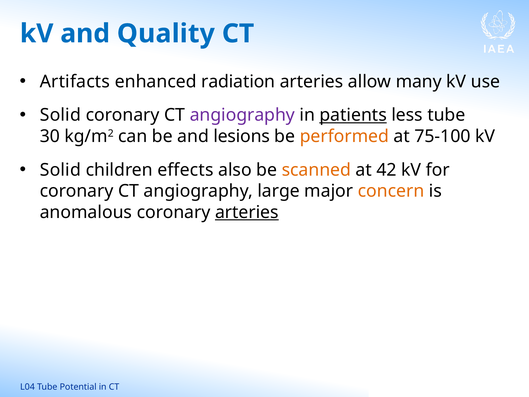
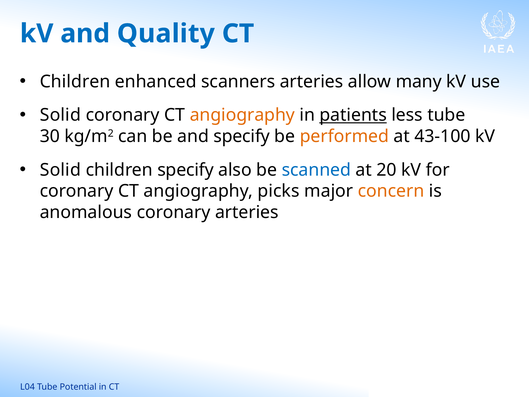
Artifacts: Artifacts -> Children (75, 82)
radiation: radiation -> scanners (238, 82)
angiography colour: purple -> orange (242, 115)
and lesions: lesions -> specify (242, 136)
75-100: 75-100 -> 43-100 (442, 136)
children effects: effects -> specify (186, 170)
scanned colour: orange -> blue (316, 170)
42: 42 -> 20 (387, 170)
large: large -> picks (279, 191)
arteries underline: present -> none (247, 212)
